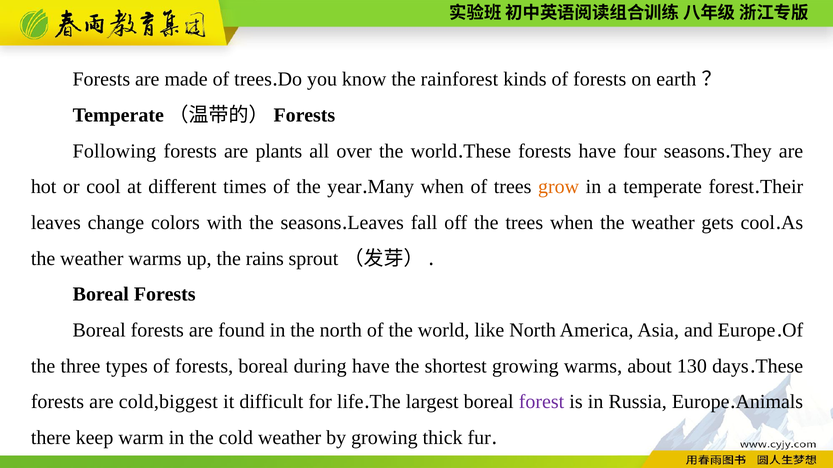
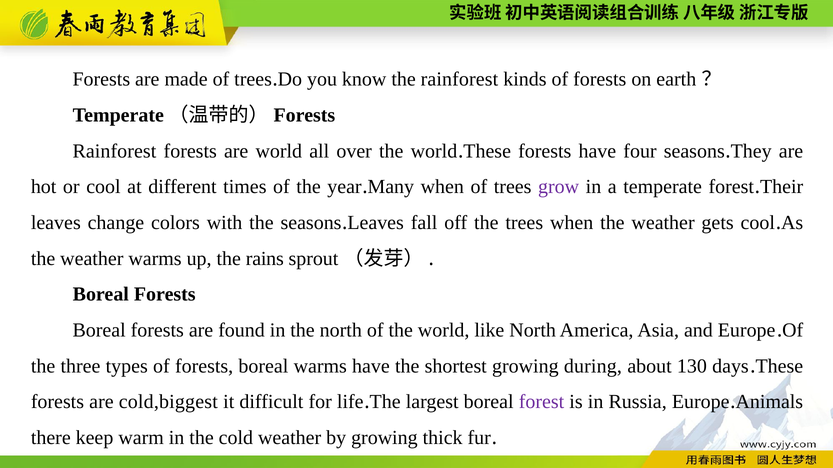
Following: Following -> Rainforest (114, 151)
are plants: plants -> world (279, 151)
grow colour: orange -> purple (559, 187)
boreal during: during -> warms (320, 367)
growing warms: warms -> during (593, 367)
